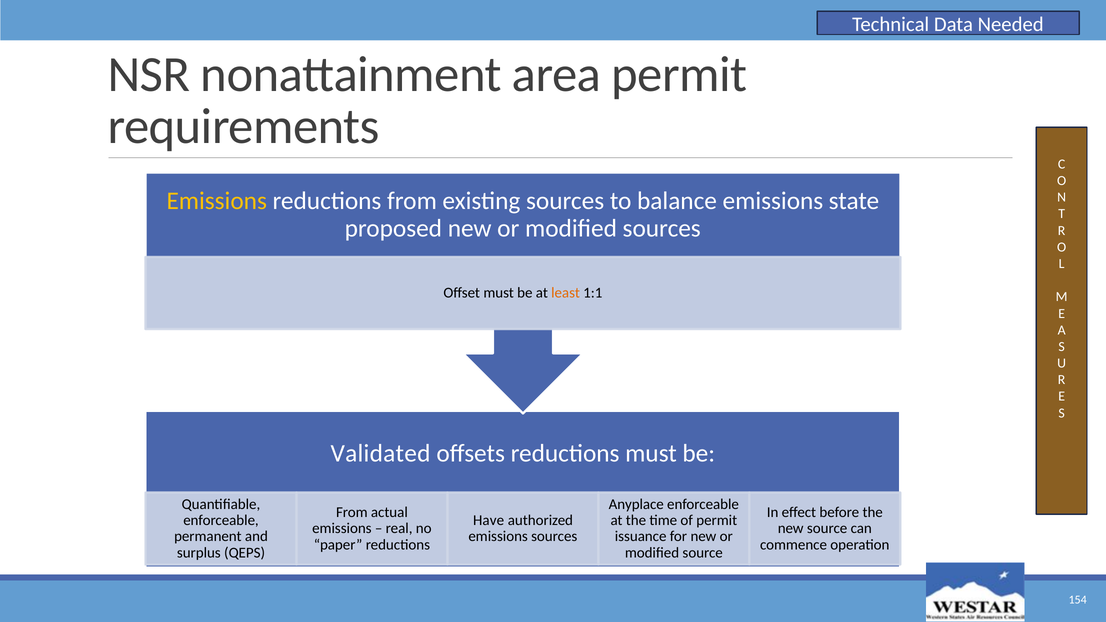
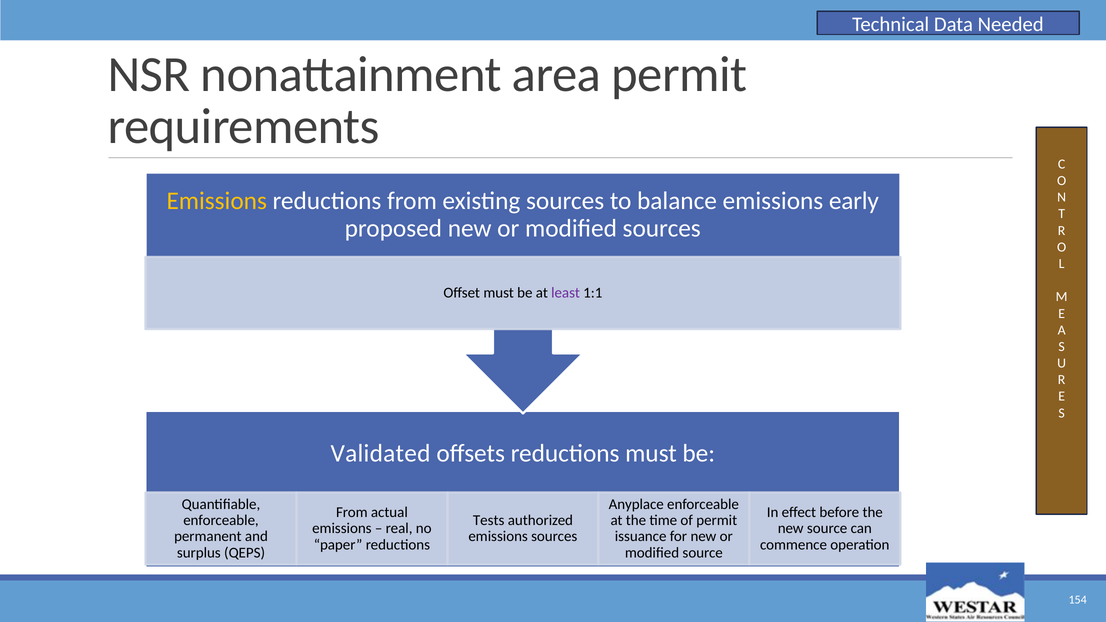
state: state -> early (854, 201)
least colour: orange -> purple (566, 293)
Have: Have -> Tests (489, 520)
